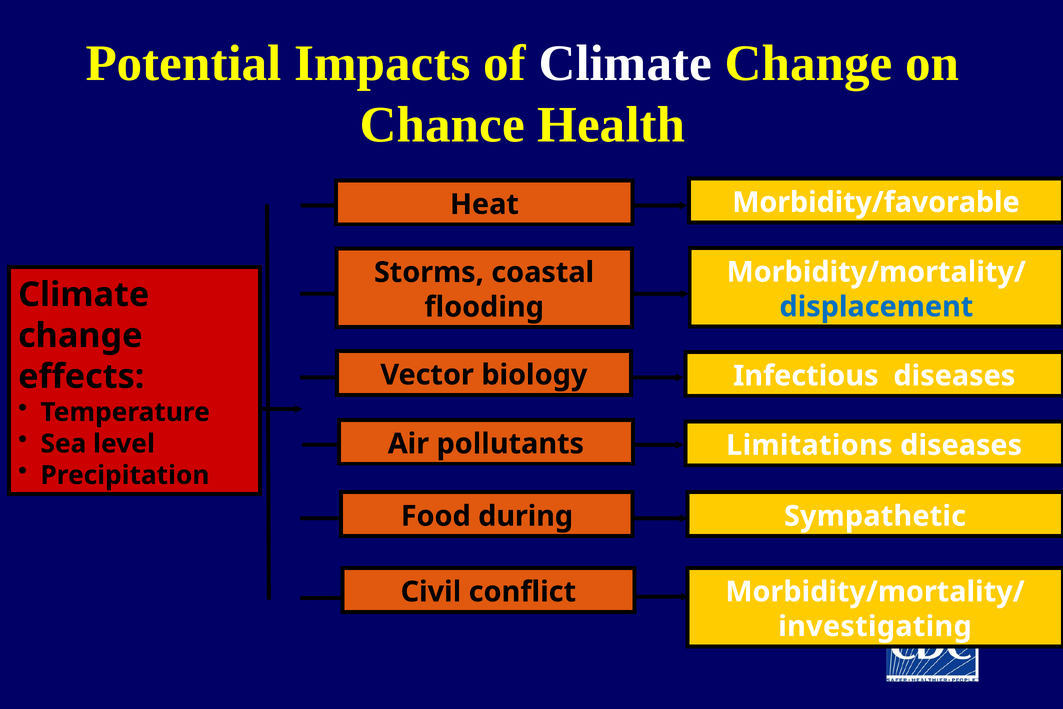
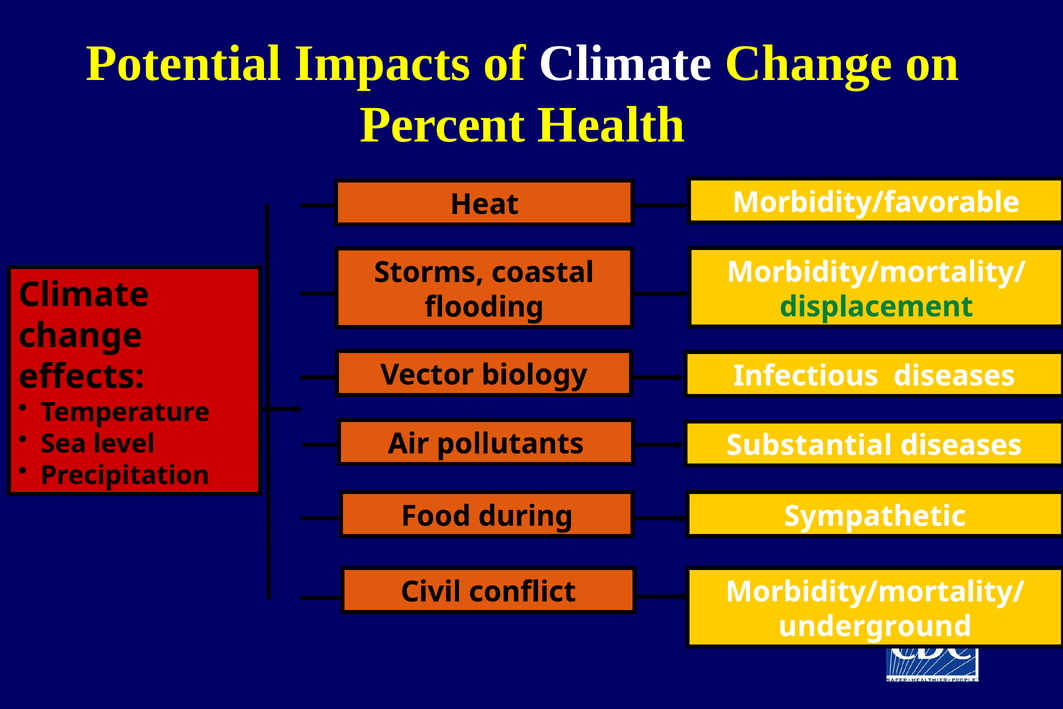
Chance: Chance -> Percent (442, 125)
displacement colour: blue -> green (876, 307)
Limitations: Limitations -> Substantial (809, 445)
investigating: investigating -> underground (875, 626)
